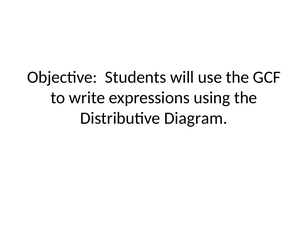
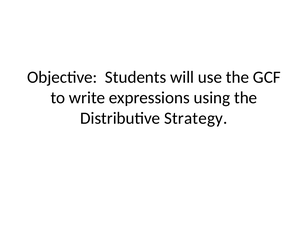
Diagram: Diagram -> Strategy (196, 118)
